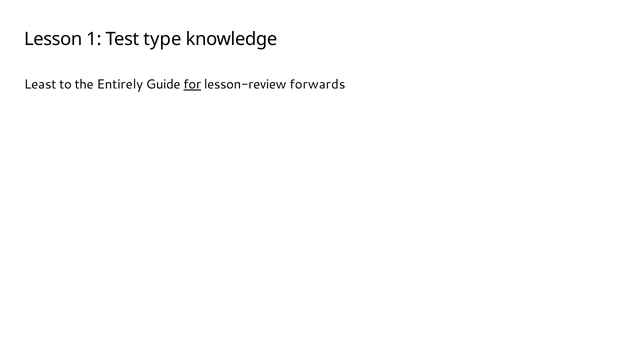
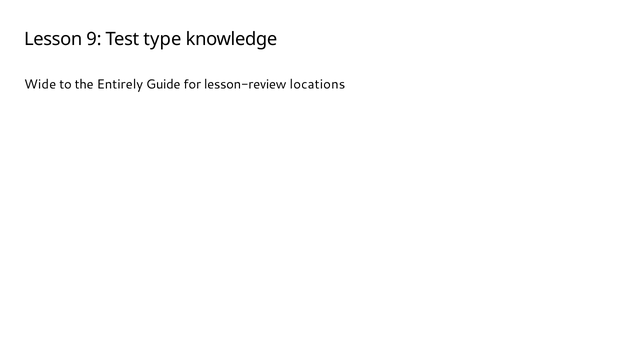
1: 1 -> 9 (94, 39)
Least: Least -> Wide (40, 84)
for underline: present -> none (192, 84)
forwards: forwards -> locations (317, 84)
